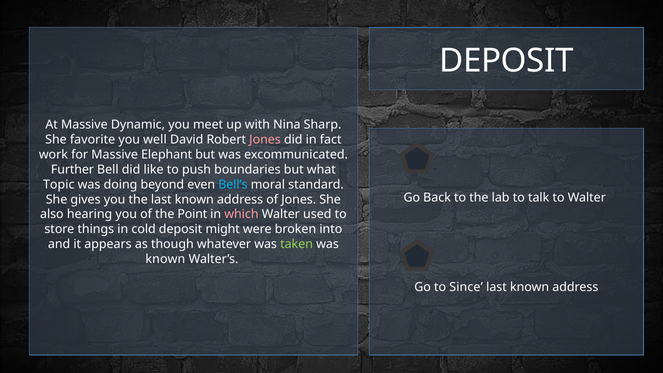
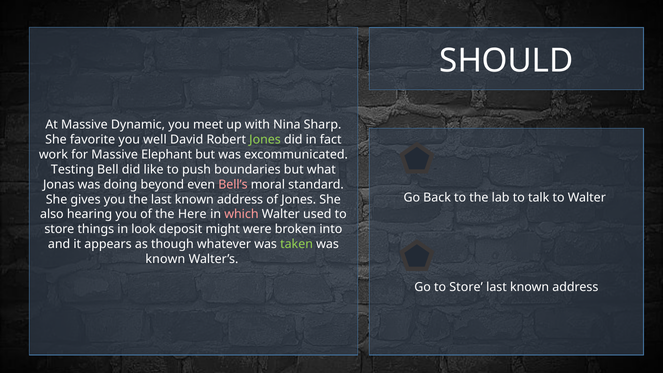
DEPOSIT: DEPOSIT -> SHOULD (506, 61)
Jones colour: pink -> light green (265, 140)
Further: Further -> Testing (72, 170)
Topic: Topic -> Jonas (59, 184)
Bell’s colour: light blue -> pink (233, 184)
Point: Point -> Here (192, 214)
cold: cold -> look (144, 229)
Go to Since: Since -> Store (466, 287)
